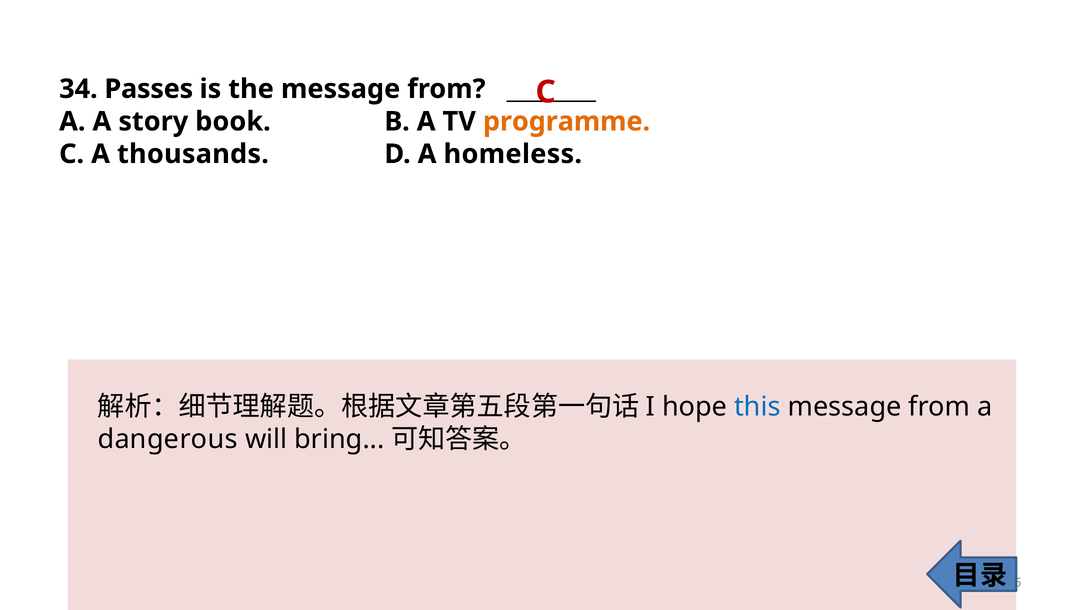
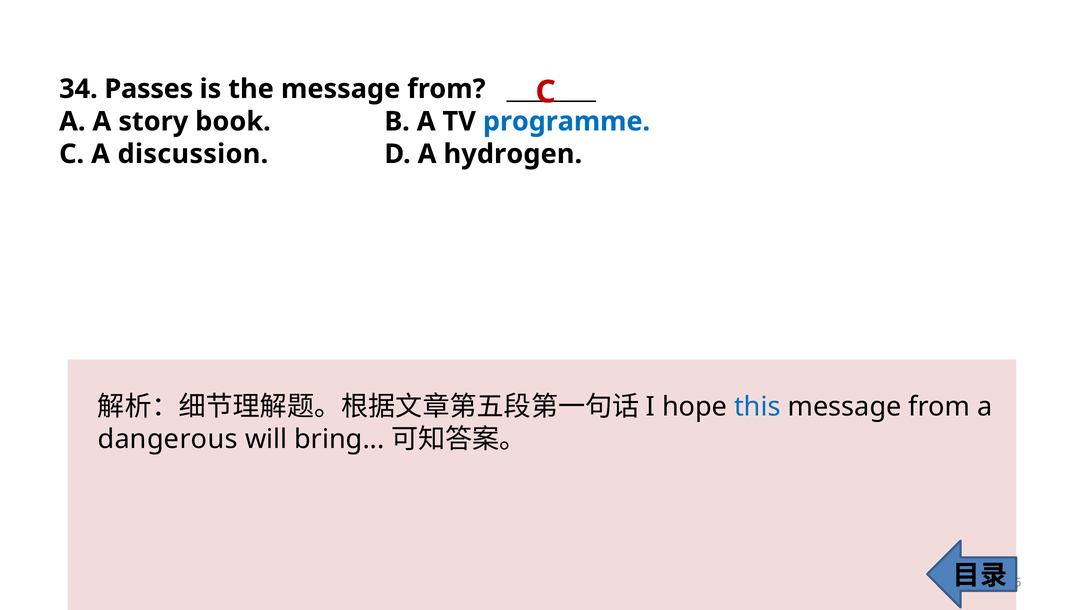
programme colour: orange -> blue (566, 121)
thousands: thousands -> discussion (193, 154)
homeless: homeless -> hydrogen (513, 154)
